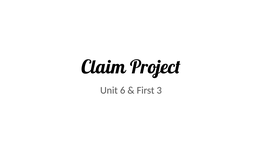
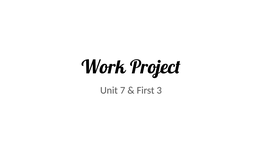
Claim: Claim -> Work (104, 67)
6: 6 -> 7 (123, 91)
